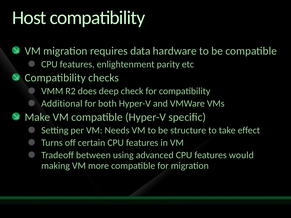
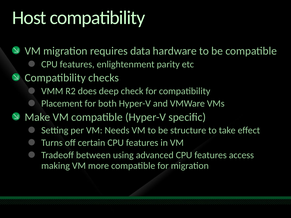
Additional: Additional -> Placement (62, 104)
would: would -> access (241, 155)
